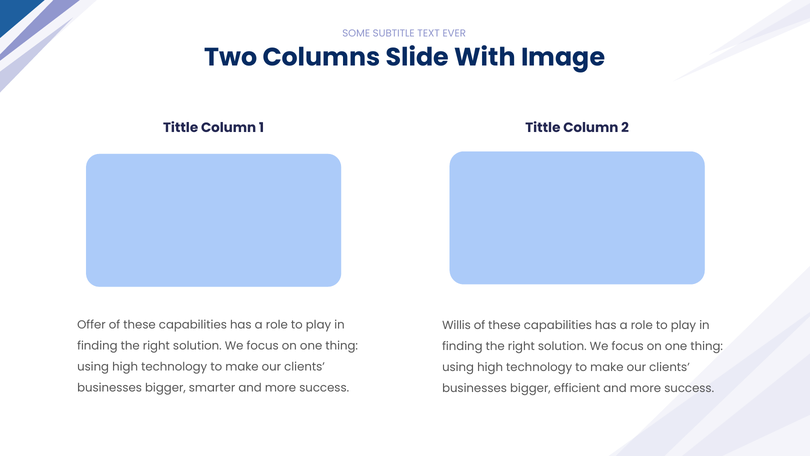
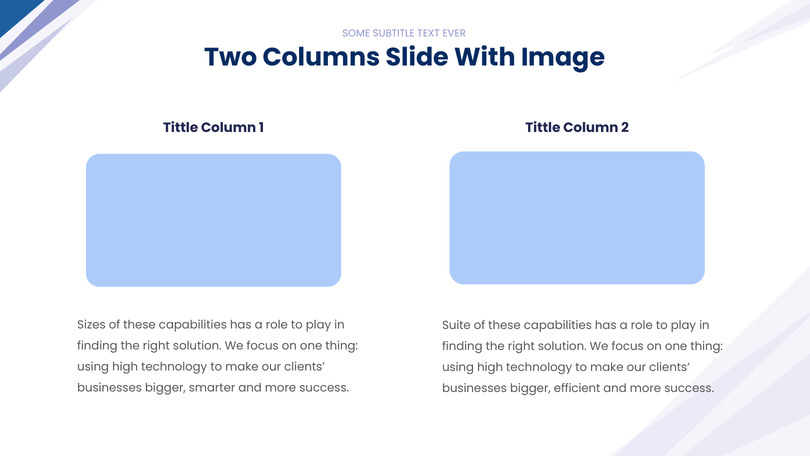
Offer: Offer -> Sizes (91, 324)
Willis: Willis -> Suite (456, 325)
